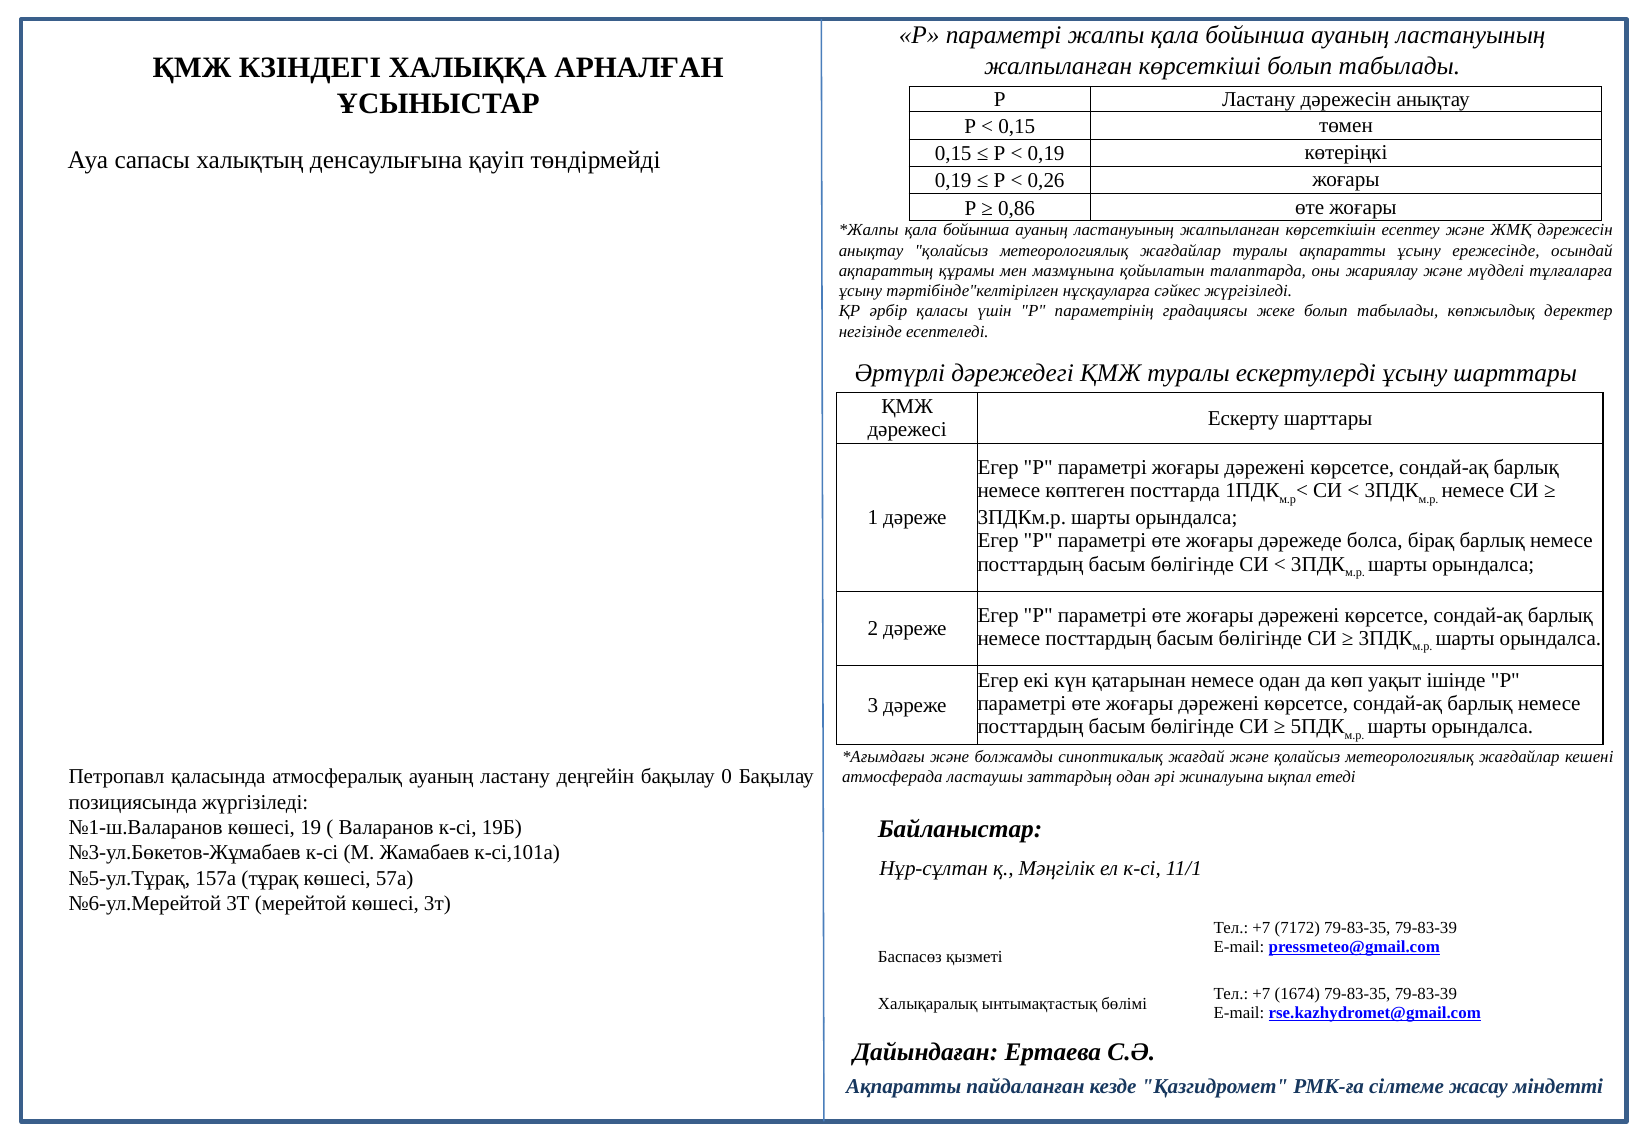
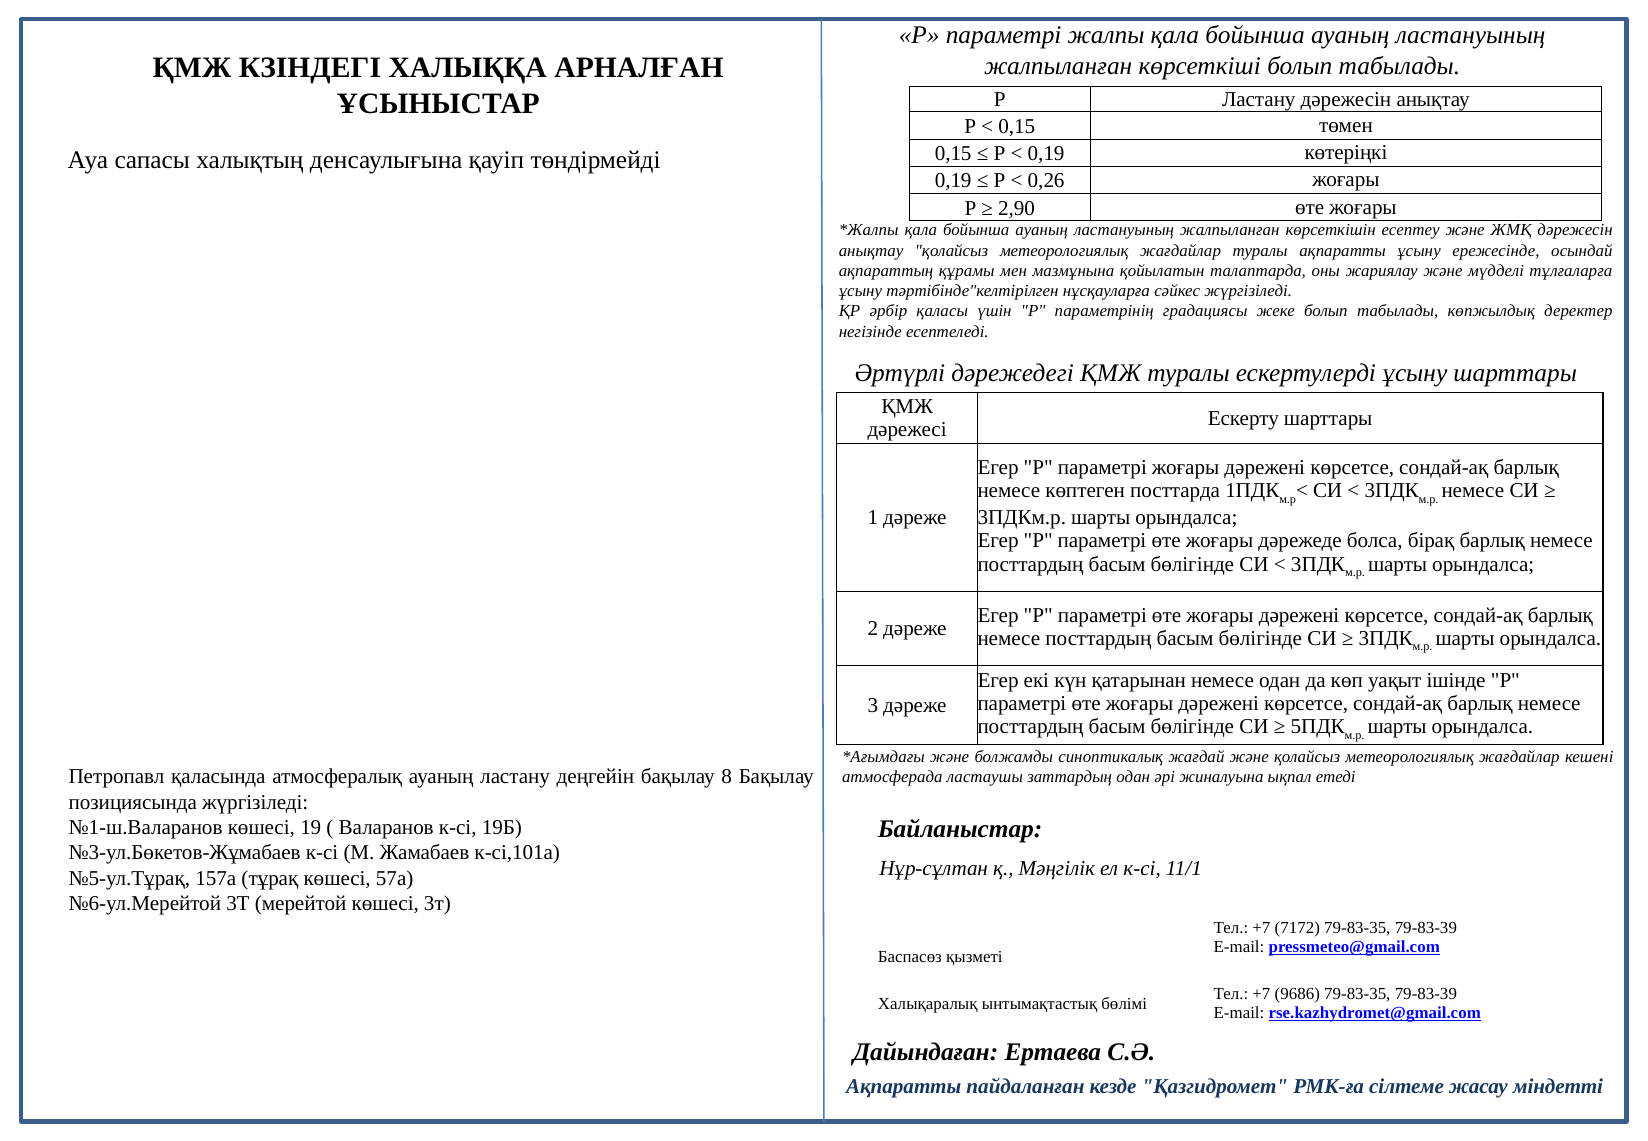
0,86: 0,86 -> 2,90 (1017, 208)
0: 0 -> 8 (727, 777)
1674: 1674 -> 9686 (1297, 994)
